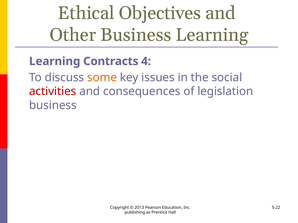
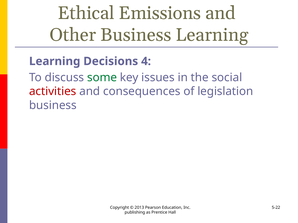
Objectives: Objectives -> Emissions (160, 13)
Contracts: Contracts -> Decisions (111, 61)
some colour: orange -> green (102, 78)
